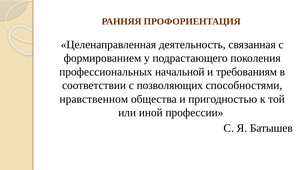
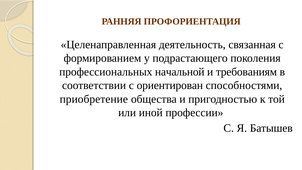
позволяющих: позволяющих -> ориентирован (170, 85)
нравственном: нравственном -> приобретение (94, 99)
